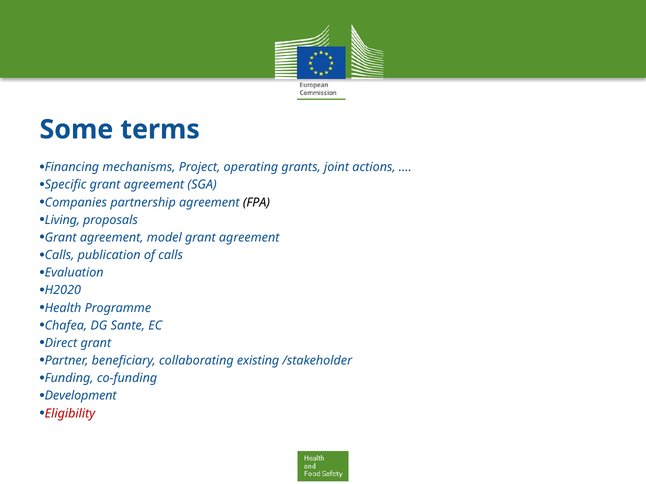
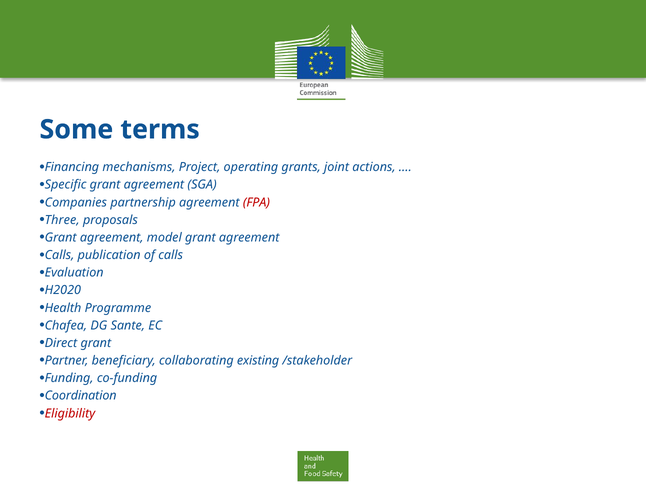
FPA colour: black -> red (256, 203)
Living: Living -> Three (62, 220)
Development: Development -> Coordination (81, 396)
